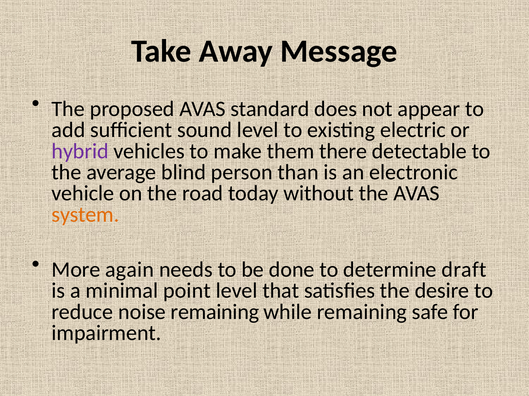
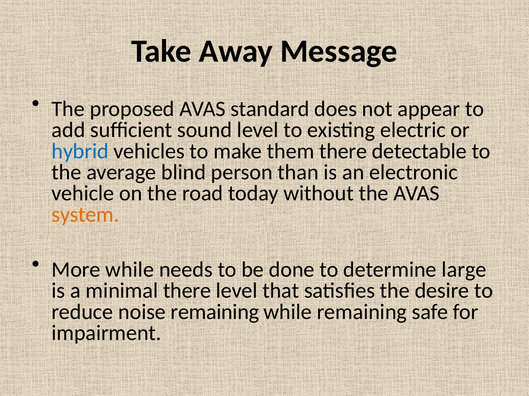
hybrid colour: purple -> blue (80, 151)
More again: again -> while (130, 270)
draft: draft -> large (464, 270)
minimal point: point -> there (187, 291)
